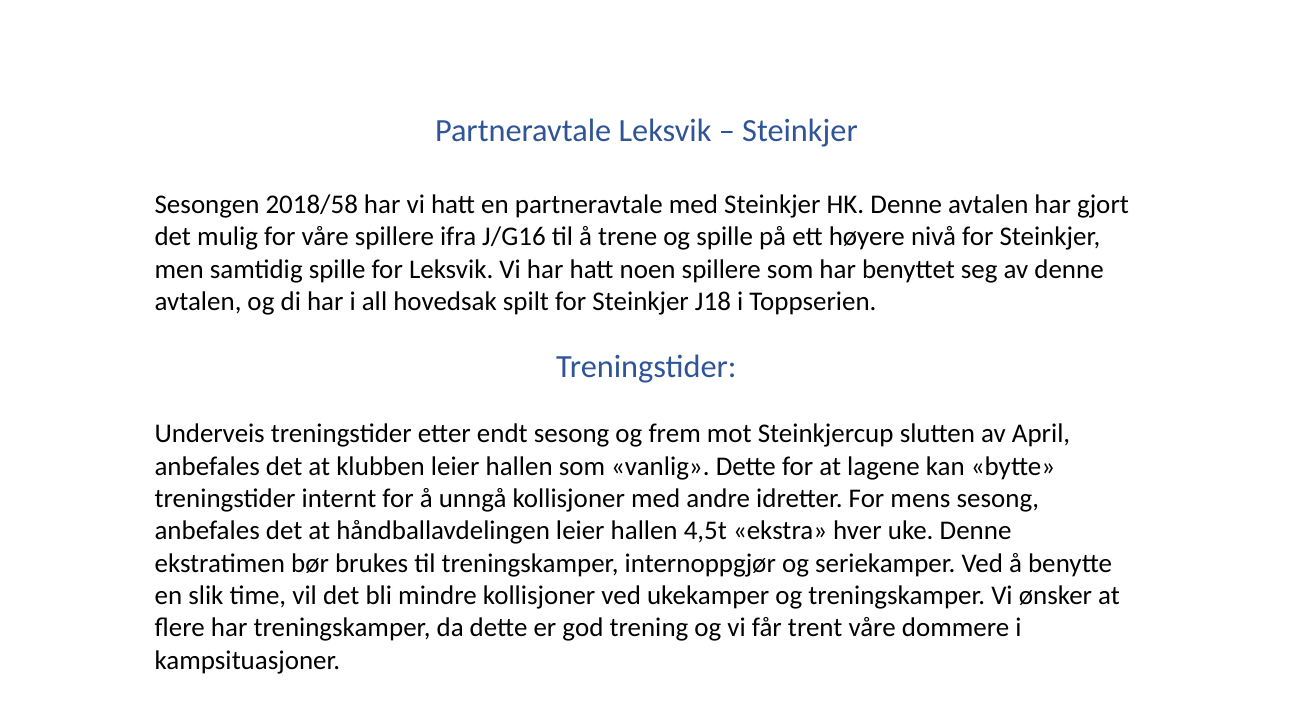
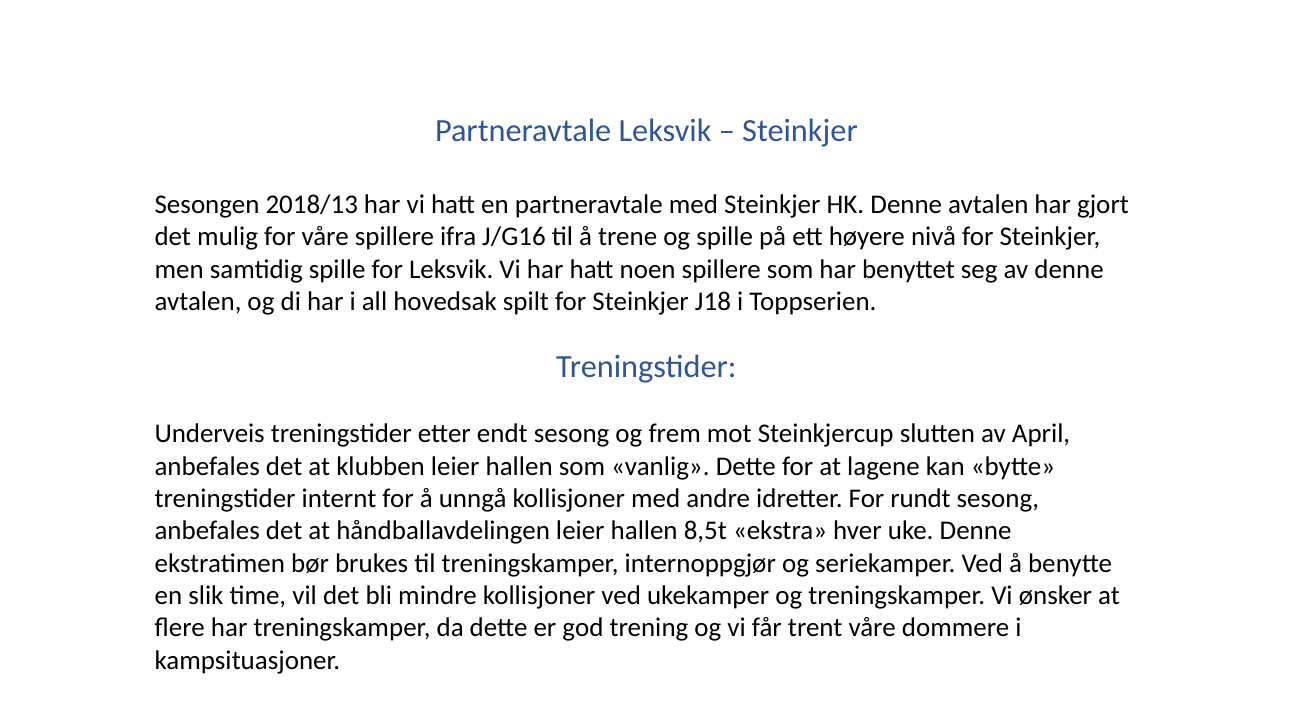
2018/58: 2018/58 -> 2018/13 (312, 205)
mens: mens -> rundt (921, 499)
4,5t: 4,5t -> 8,5t (705, 531)
